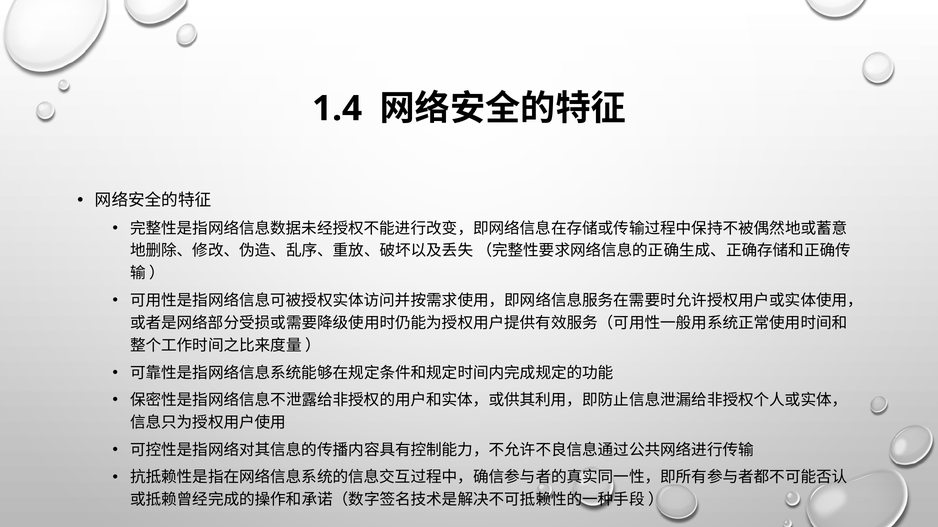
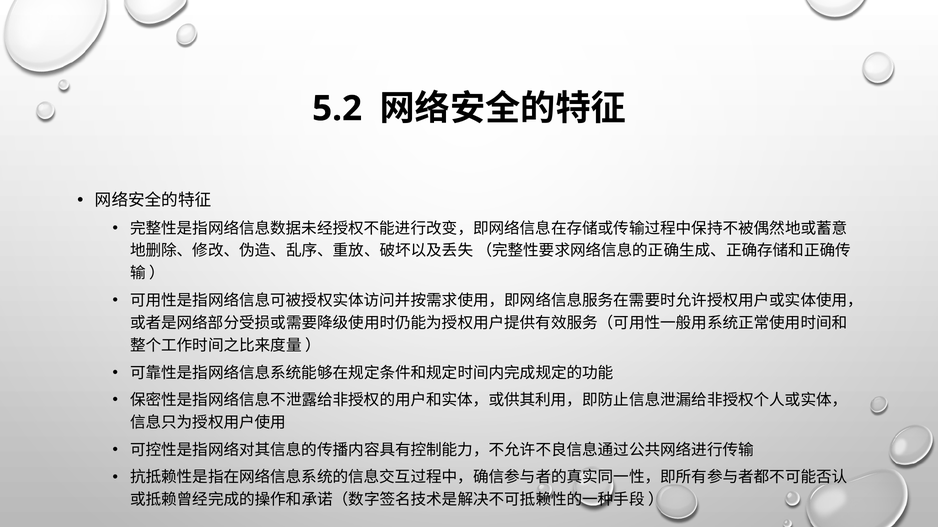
1.4: 1.4 -> 5.2 (337, 109)
